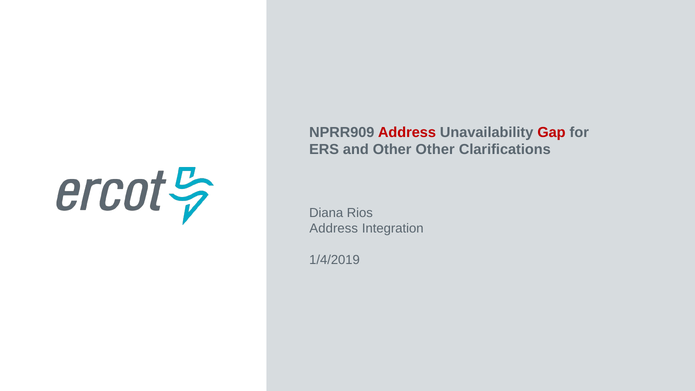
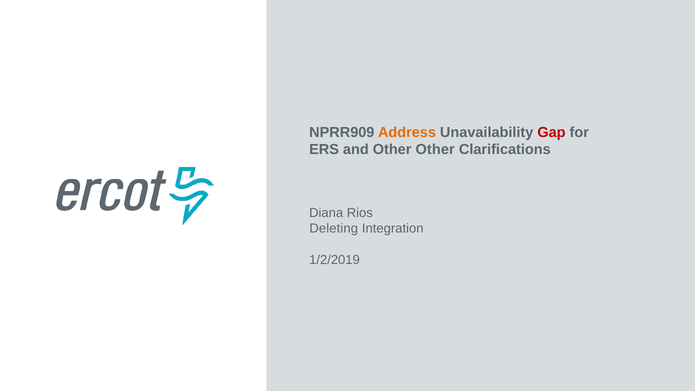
Address colour: red -> orange (407, 132)
Address: Address -> Deleting (334, 229)
1/4/2019: 1/4/2019 -> 1/2/2019 (335, 260)
